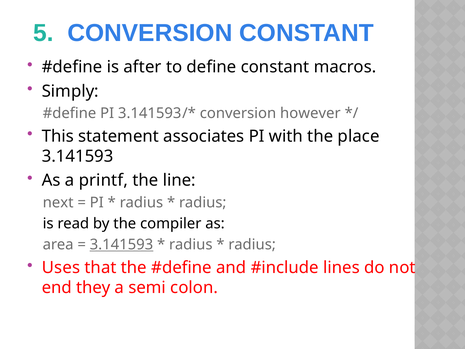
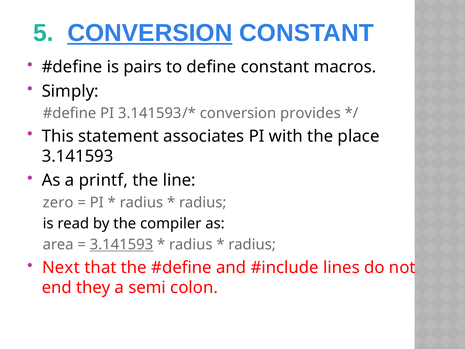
CONVERSION underline: none -> present (150, 33)
after: after -> pairs (143, 67)
however: however -> provides (310, 113)
next: next -> zero (58, 202)
Uses: Uses -> Next (61, 267)
